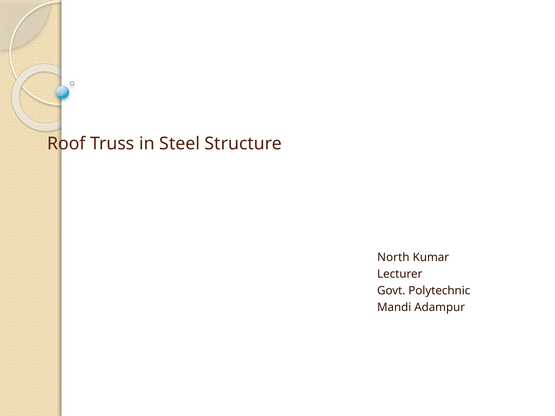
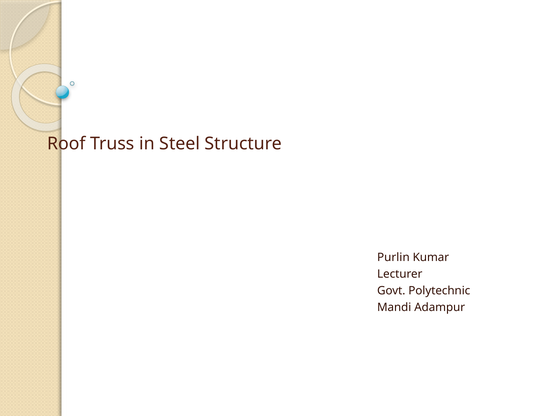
North: North -> Purlin (393, 257)
